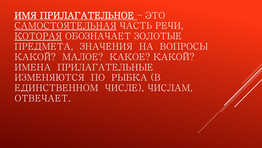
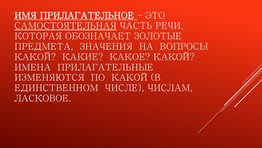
КОТОРАЯ underline: present -> none (38, 36)
МАЛОЕ: МАЛОЕ -> КАКИЕ (83, 57)
ПО РЫБКА: РЫБКА -> КАКОЙ (129, 77)
ОТВЕЧАЕТ: ОТВЕЧАЕТ -> ЛАСКОВОЕ (43, 98)
